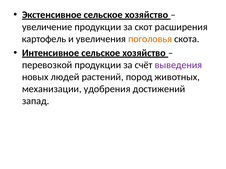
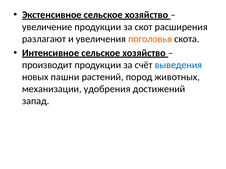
картофель: картофель -> разлагают (44, 39)
перевозкой: перевозкой -> производит (47, 65)
выведения colour: purple -> blue (178, 65)
людей: людей -> пашни (65, 77)
